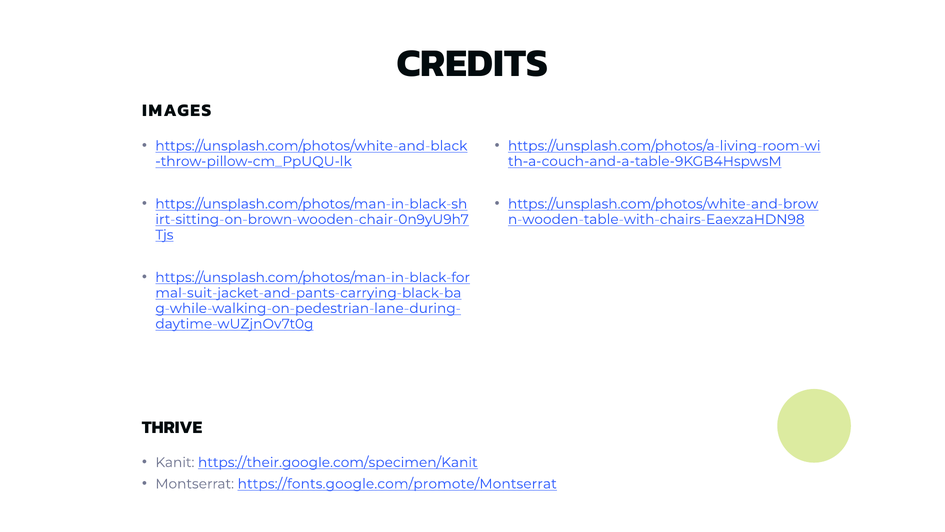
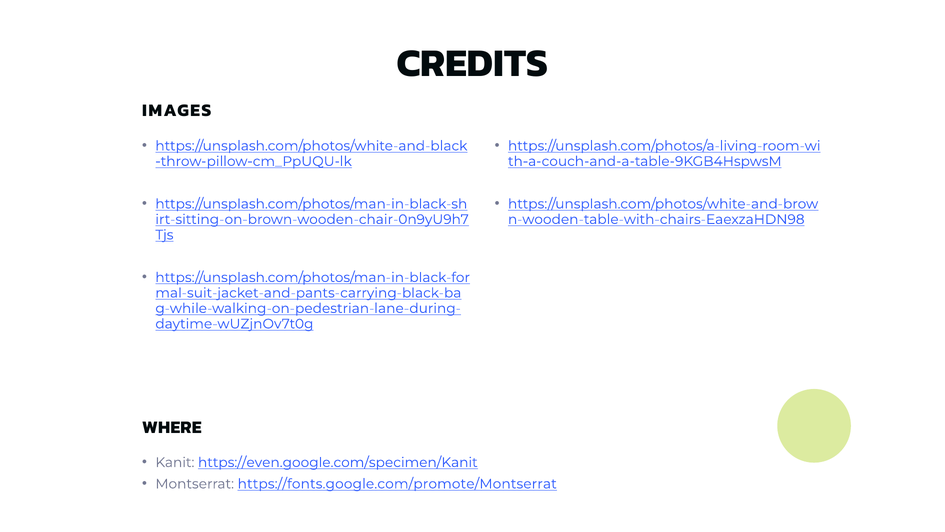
THRIVE: THRIVE -> WHERE (172, 427)
https://their.google.com/specimen/Kanit: https://their.google.com/specimen/Kanit -> https://even.google.com/specimen/Kanit (338, 462)
